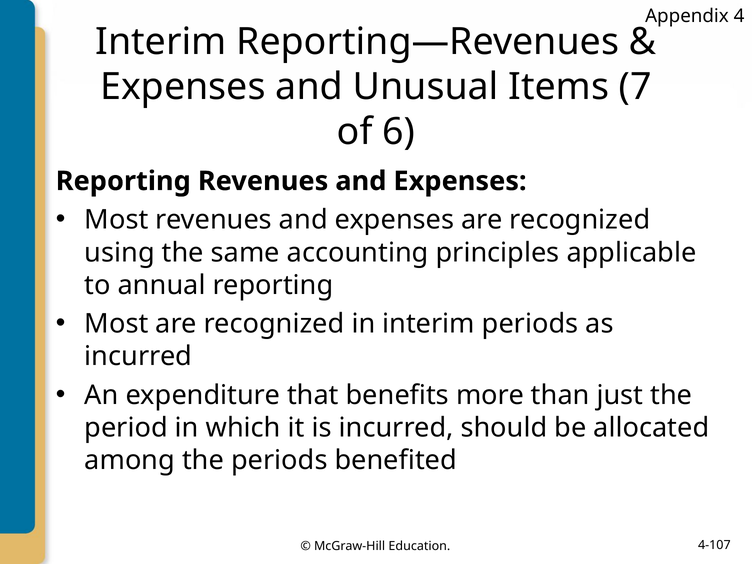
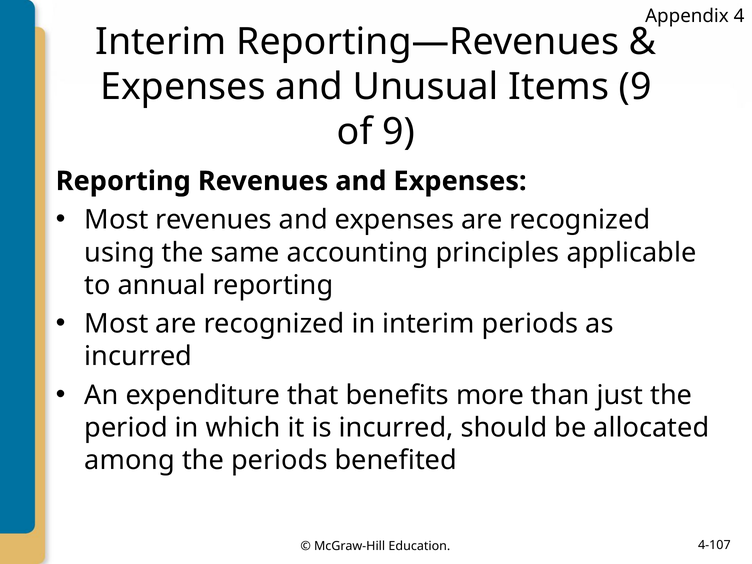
Items 7: 7 -> 9 (635, 87)
of 6: 6 -> 9 (399, 132)
